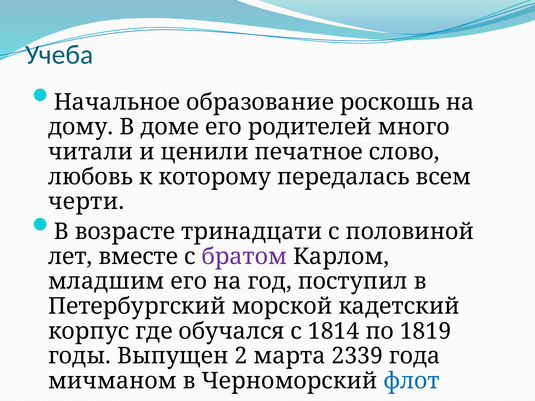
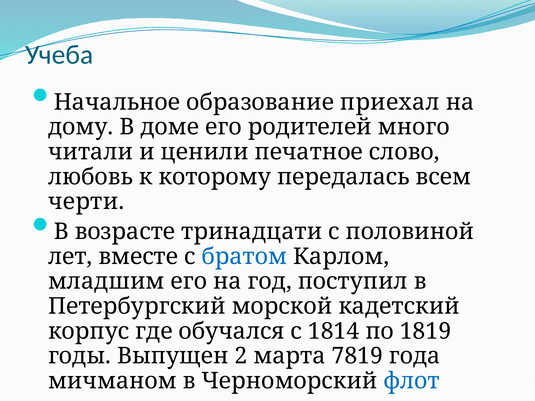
роскошь: роскошь -> приехал (390, 102)
братом colour: purple -> blue (244, 257)
2339: 2339 -> 7819 (357, 356)
